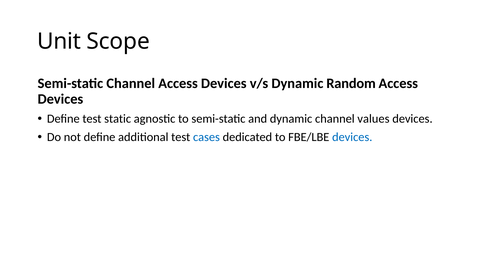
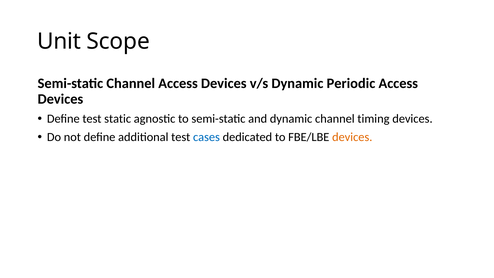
Random: Random -> Periodic (351, 84)
values: values -> timing (373, 119)
devices colour: blue -> orange (352, 137)
